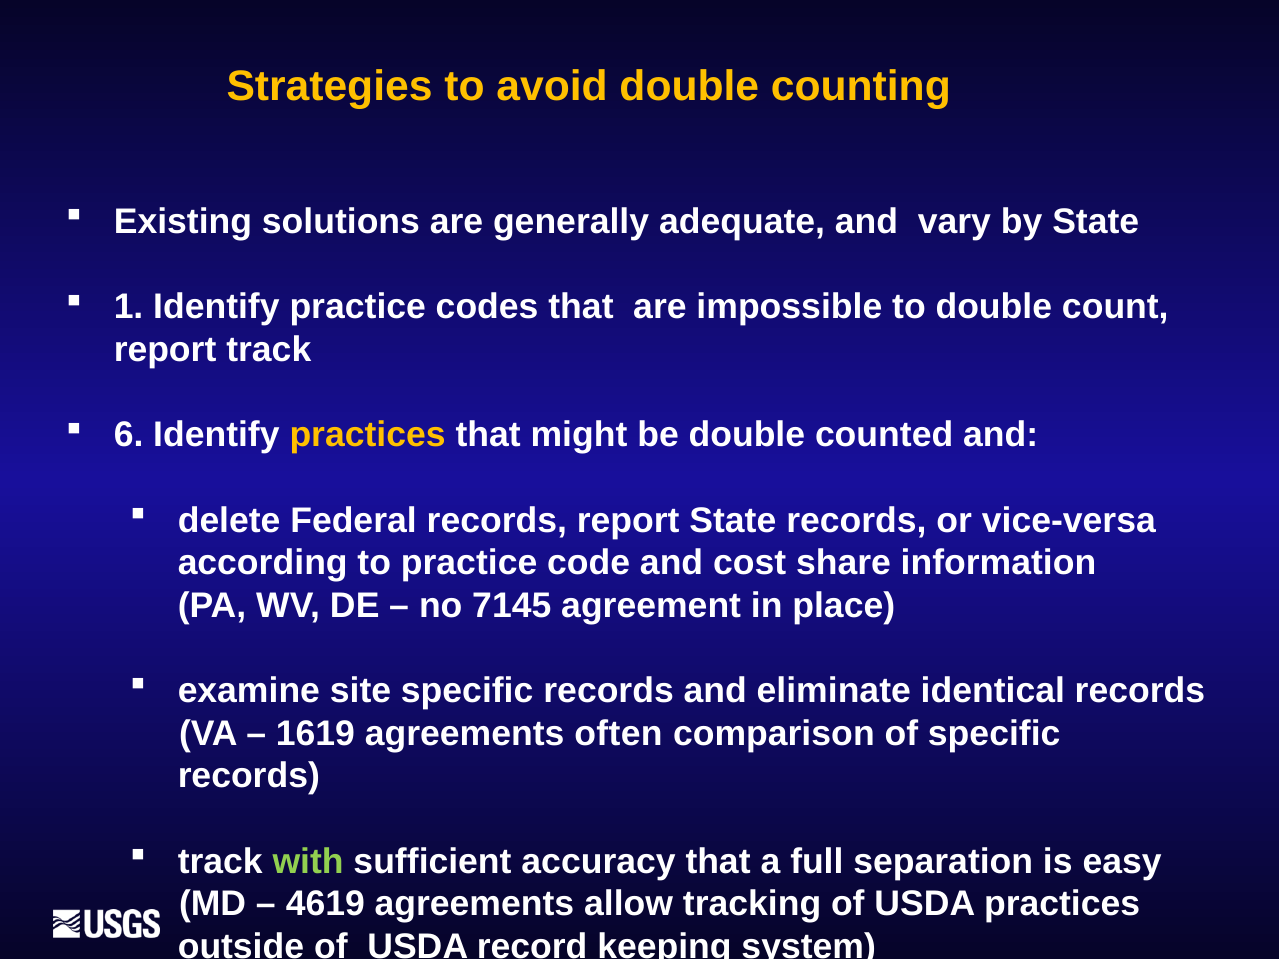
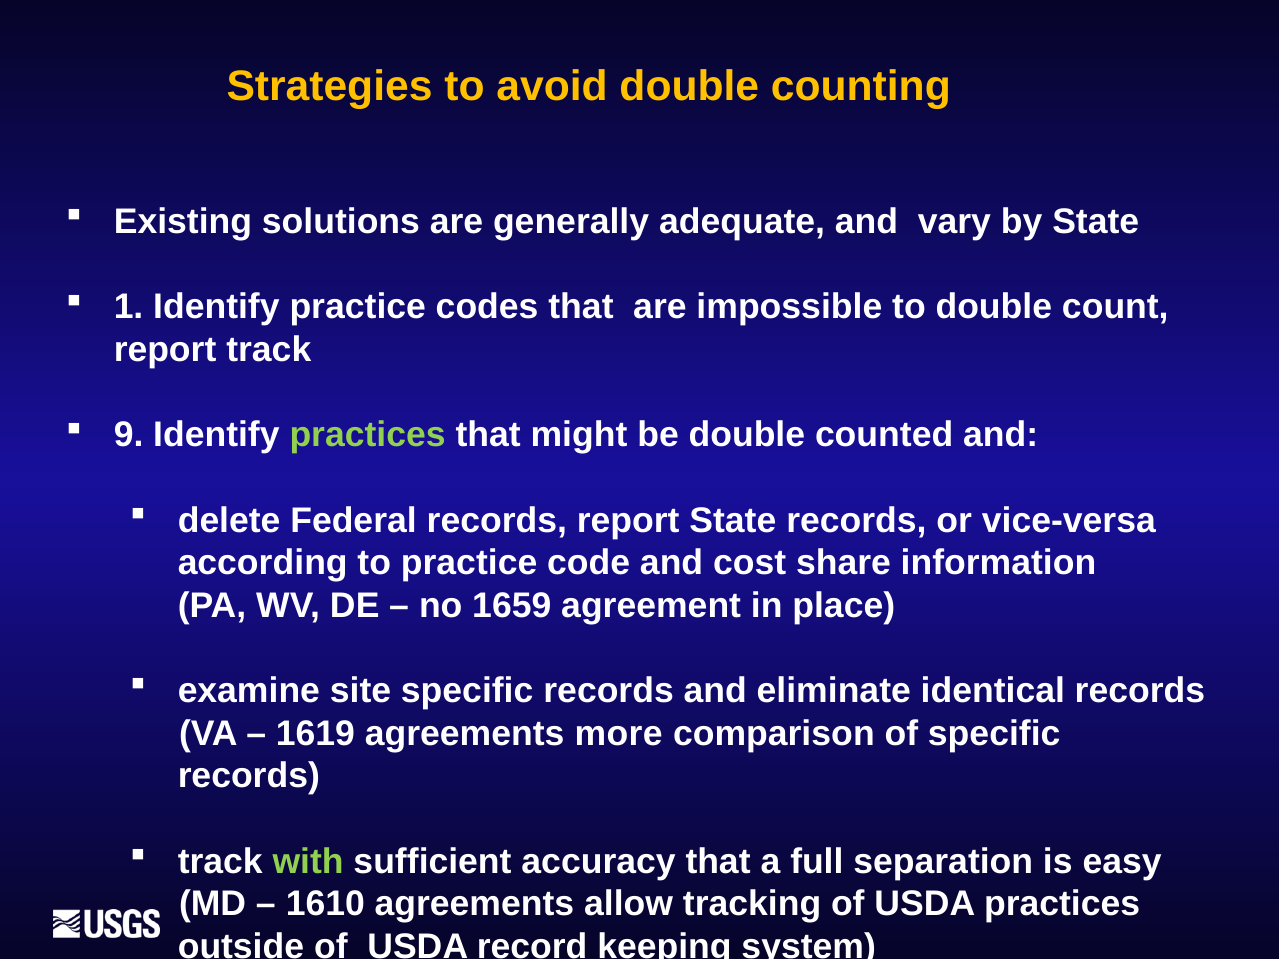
6: 6 -> 9 (129, 435)
practices colour: yellow -> light green (368, 435)
7145: 7145 -> 1659 (512, 606)
often: often -> more (619, 734)
4619: 4619 -> 1610 (325, 904)
